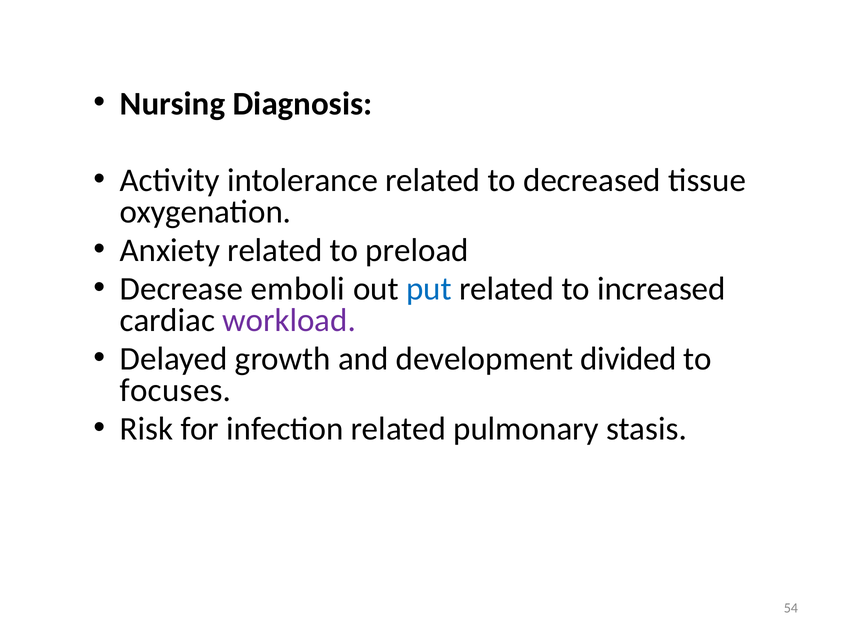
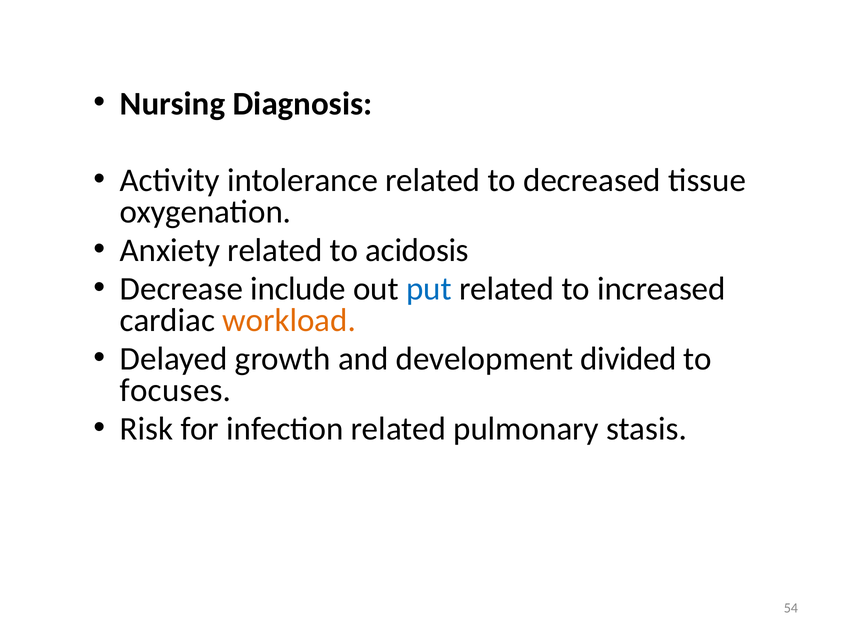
preload: preload -> acidosis (417, 250)
emboli: emboli -> include (298, 289)
workload colour: purple -> orange (289, 320)
